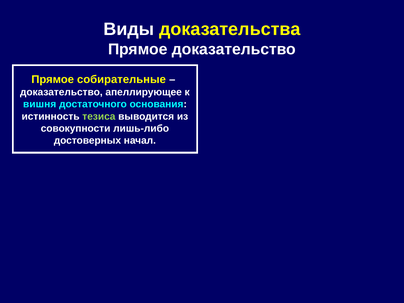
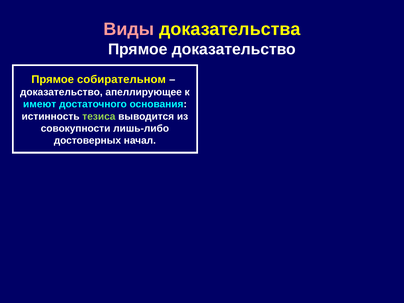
Виды colour: white -> pink (129, 29)
собирательные: собирательные -> собирательном (121, 79)
вишня: вишня -> имеют (40, 104)
